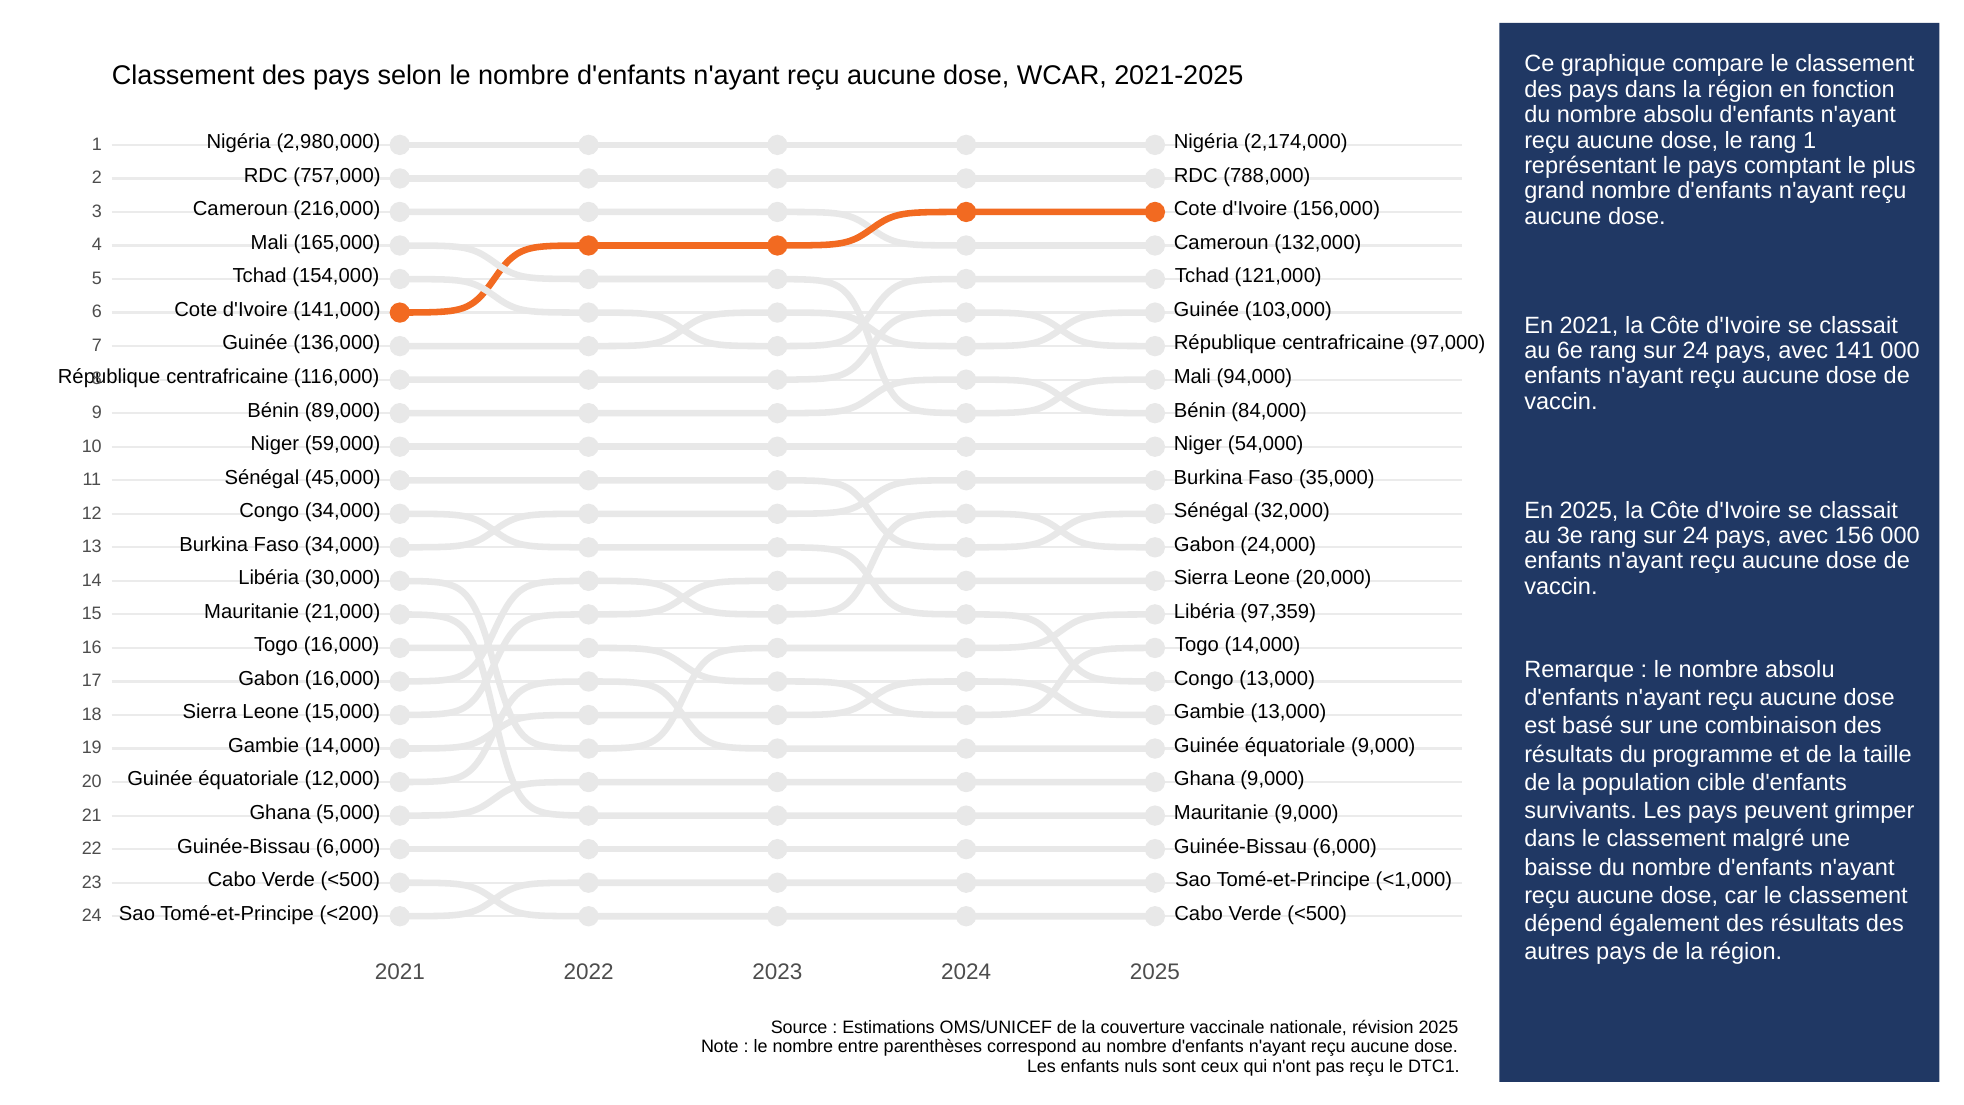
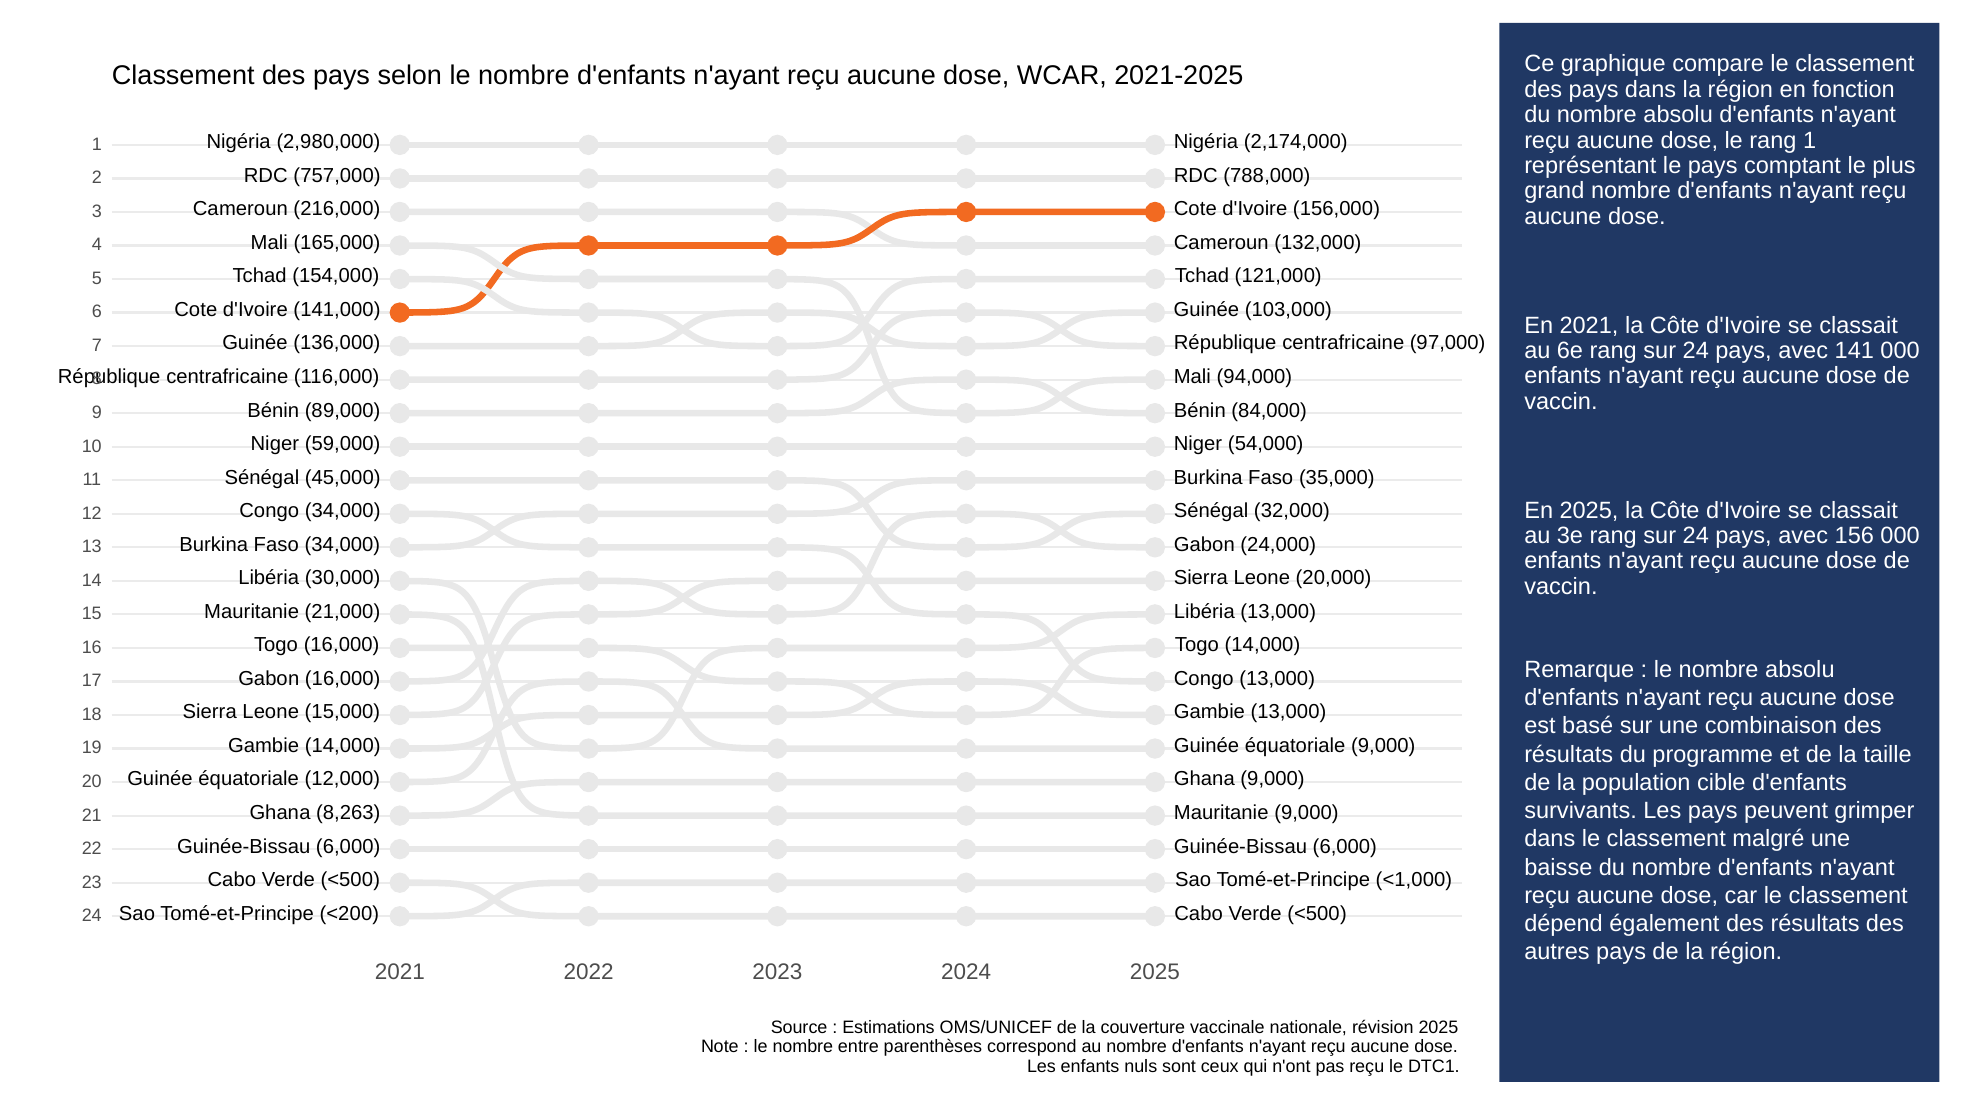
Libéria 97,359: 97,359 -> 13,000 (1278, 611)
5,000: 5,000 -> 8,263 (348, 813)
